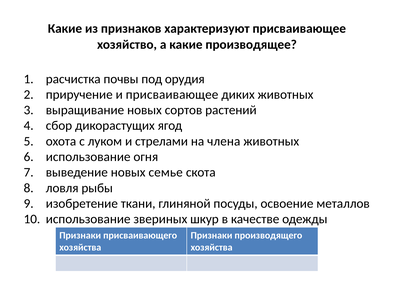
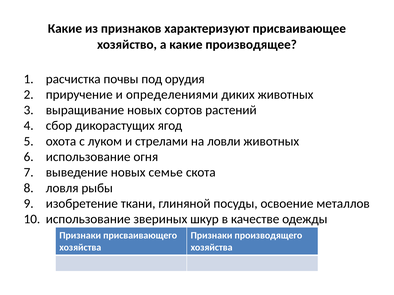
и присваивающее: присваивающее -> определениями (172, 95)
члена: члена -> ловли (224, 141)
